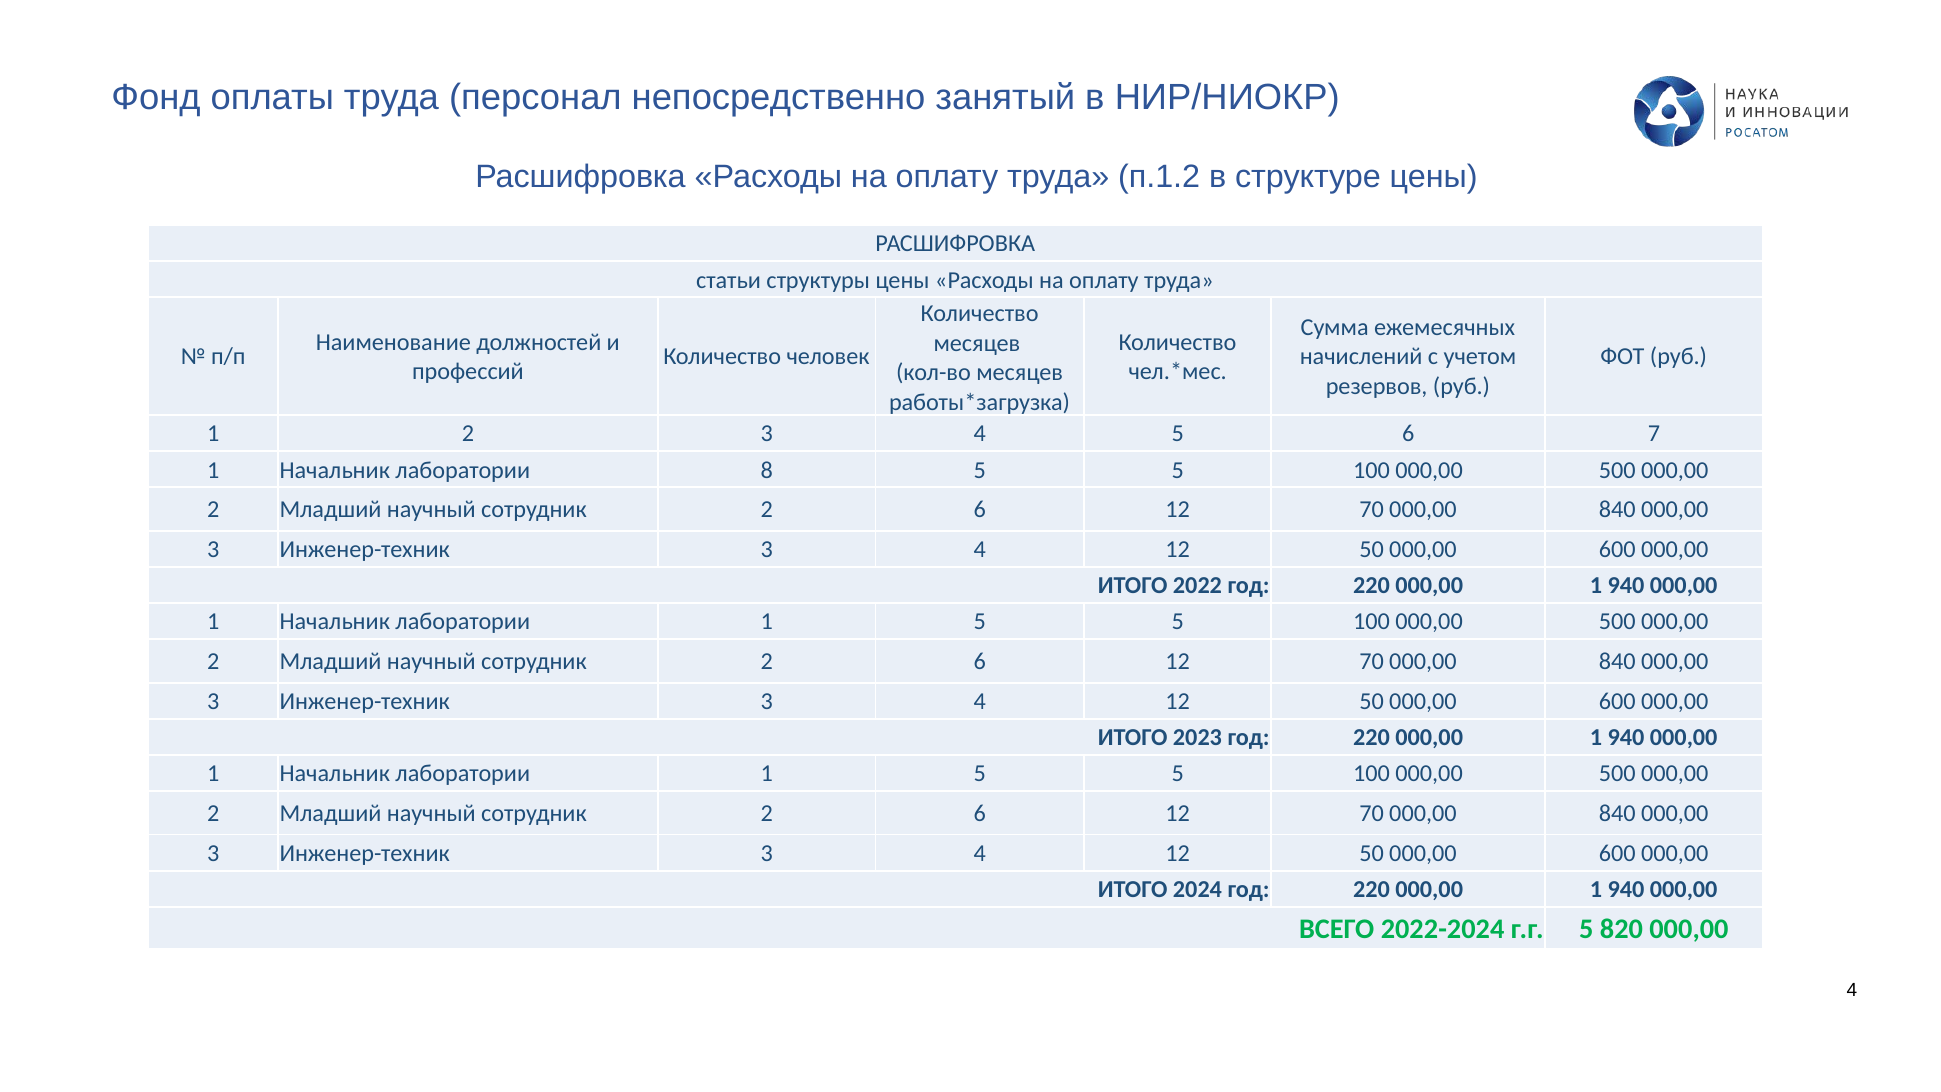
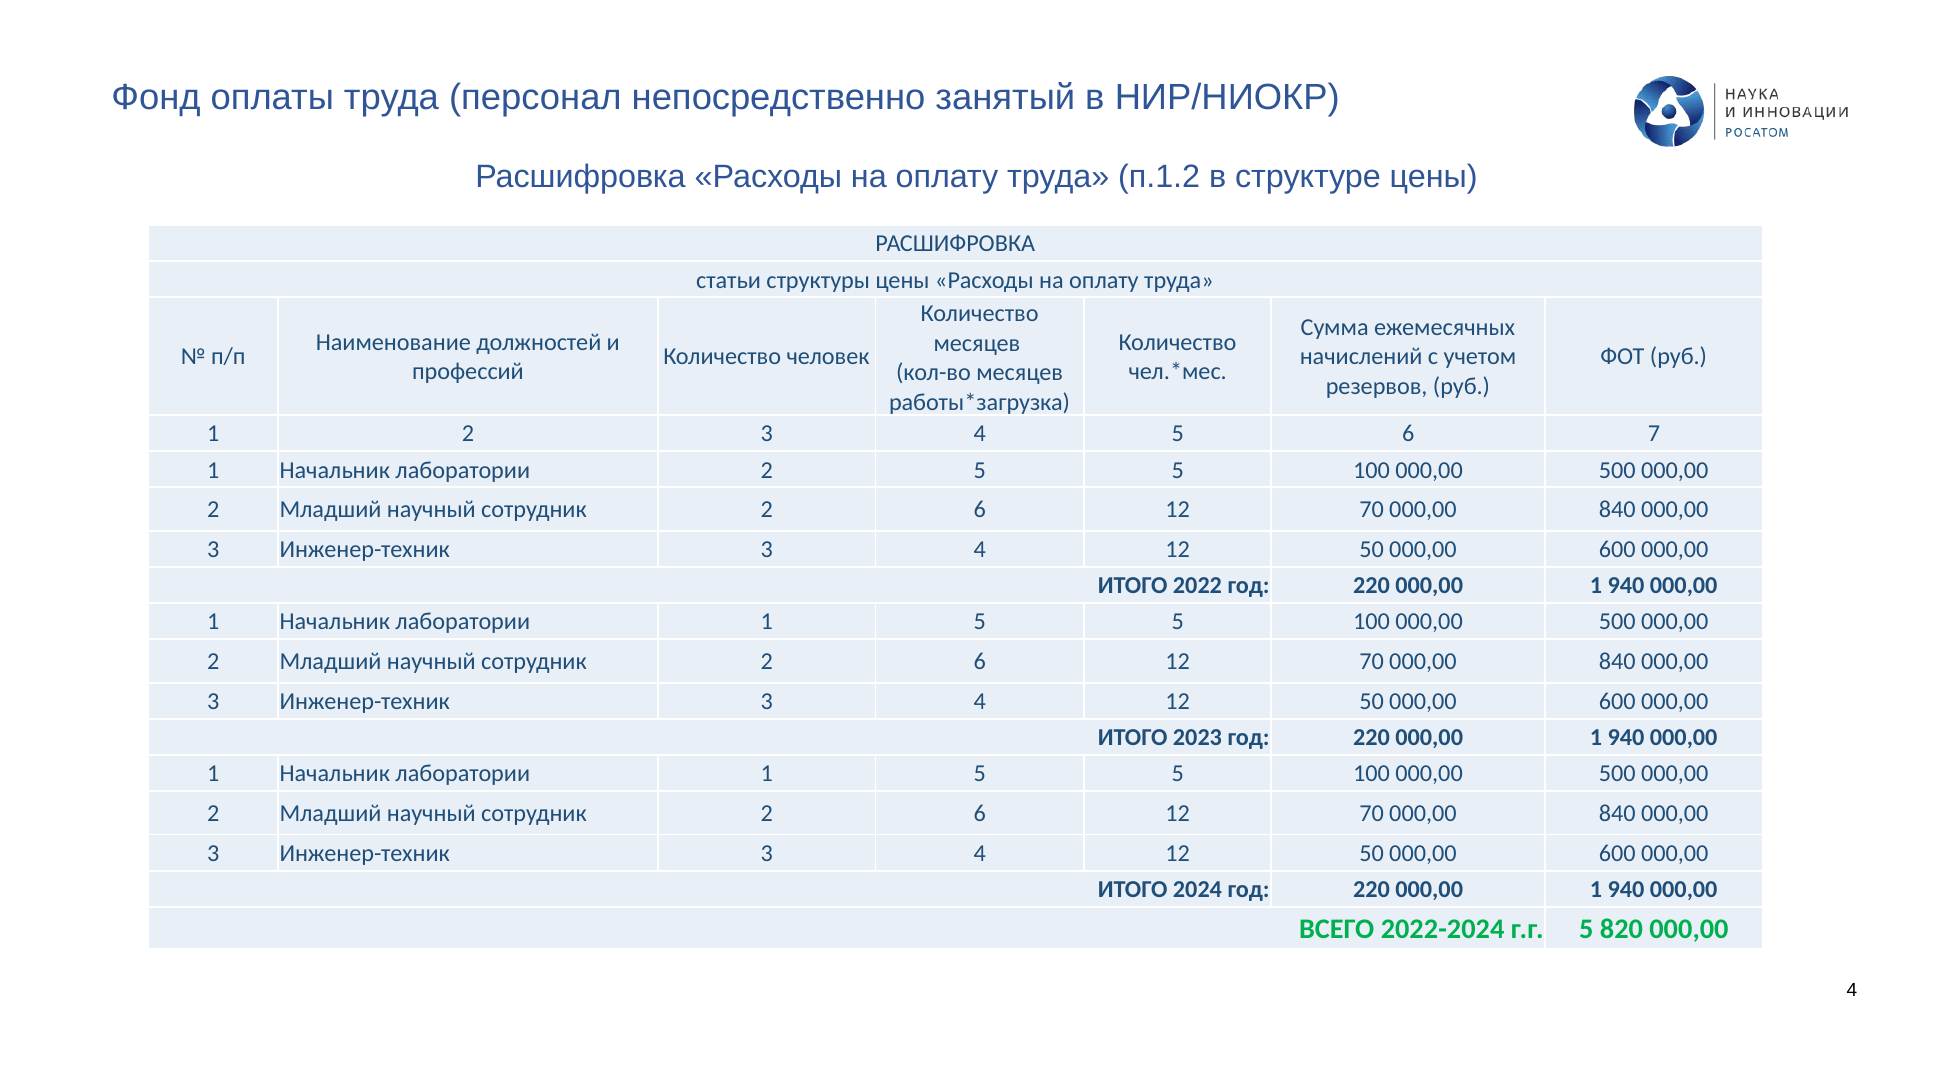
лаборатории 8: 8 -> 2 (767, 470)
